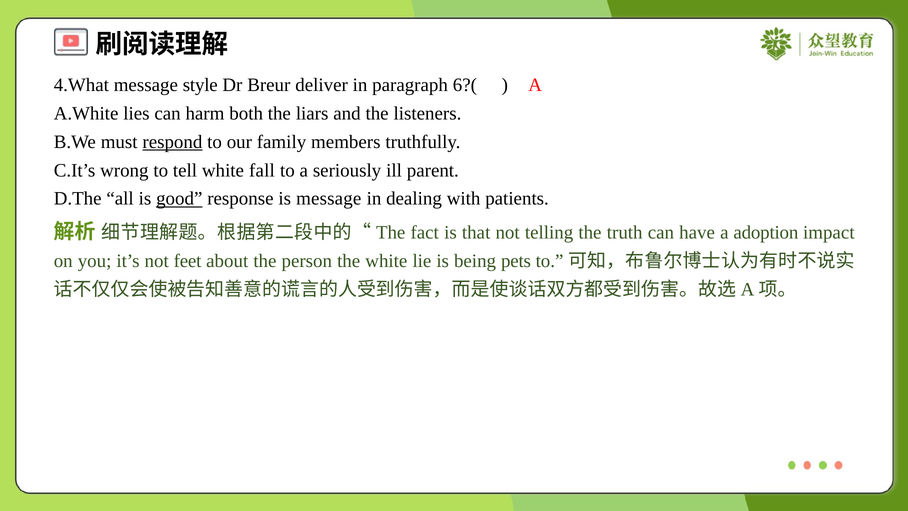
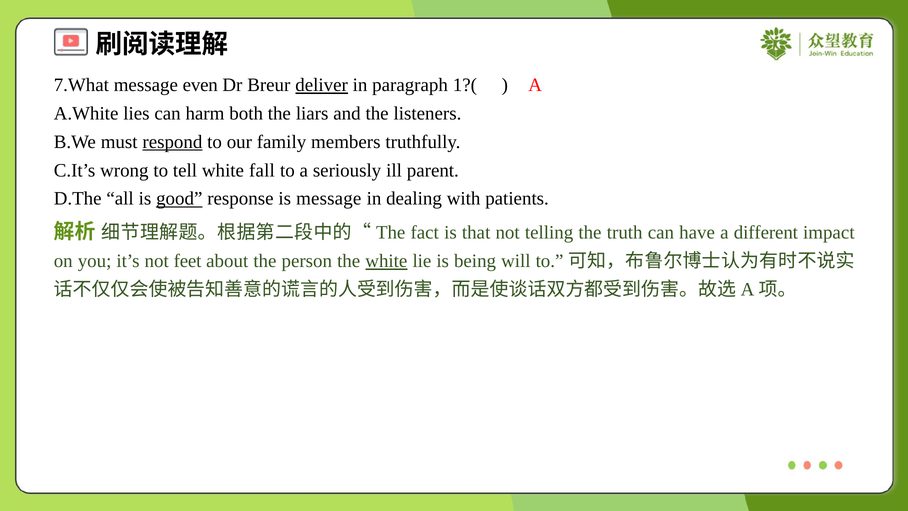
4.What: 4.What -> 7.What (81, 85)
style: style -> even (200, 85)
deliver underline: none -> present (322, 85)
6?(: 6?( -> 1?( (465, 85)
adoption: adoption -> different (766, 232)
white underline: none -> present (386, 261)
pets: pets -> will (516, 261)
